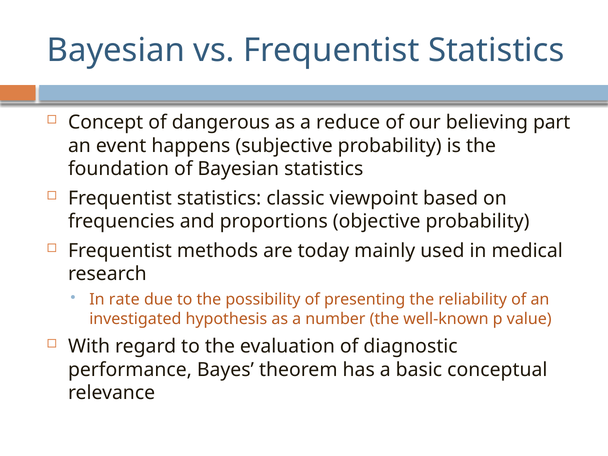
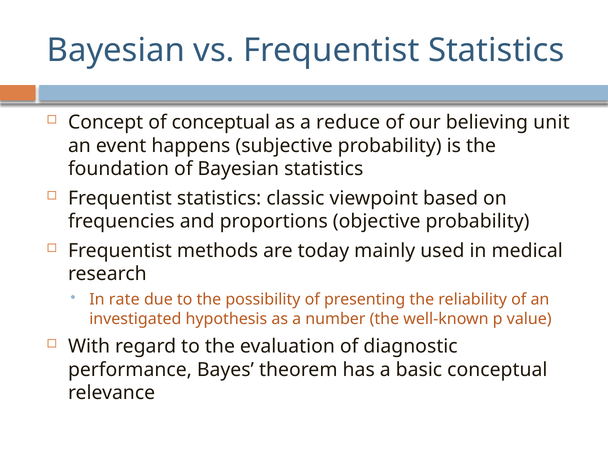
of dangerous: dangerous -> conceptual (221, 122)
part: part -> unit (551, 122)
